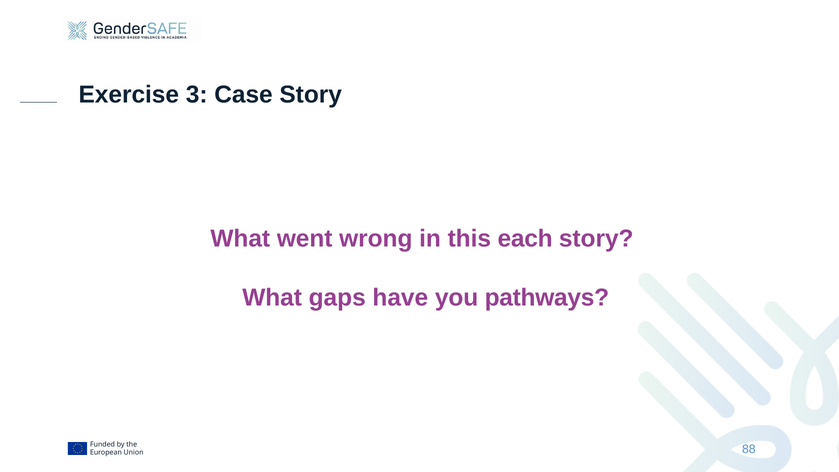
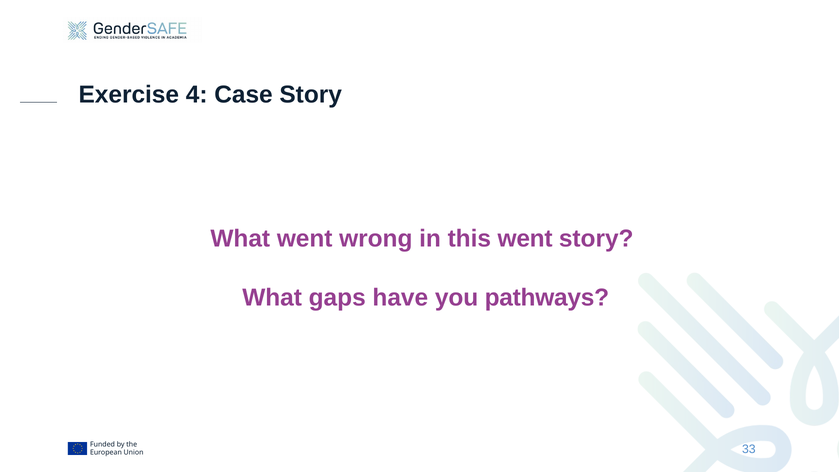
3: 3 -> 4 (197, 94)
this each: each -> went (525, 239)
88: 88 -> 33 (749, 449)
